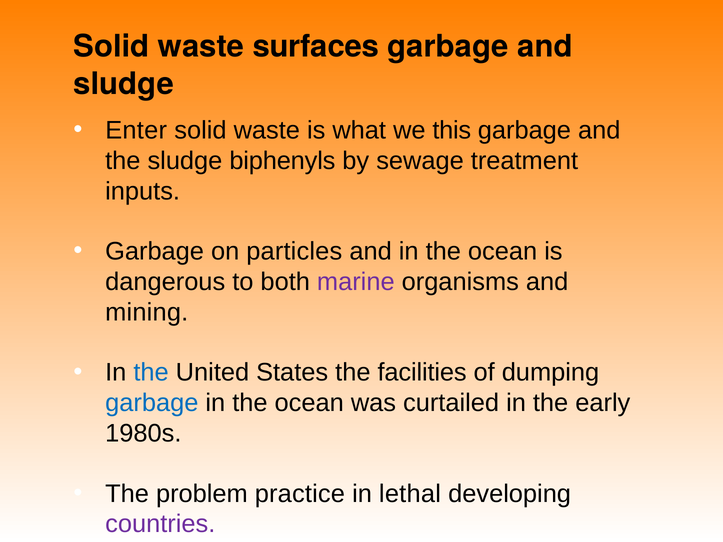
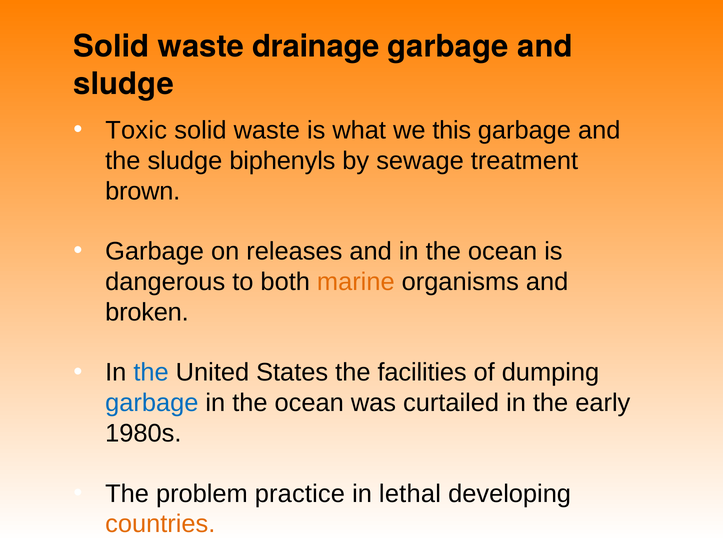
surfaces: surfaces -> drainage (316, 47)
Enter: Enter -> Toxic (136, 130)
inputs: inputs -> brown (143, 191)
particles: particles -> releases (294, 252)
marine colour: purple -> orange (356, 282)
mining: mining -> broken (147, 313)
countries colour: purple -> orange (160, 524)
